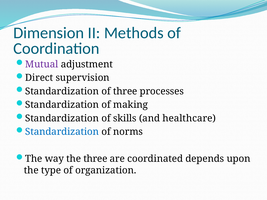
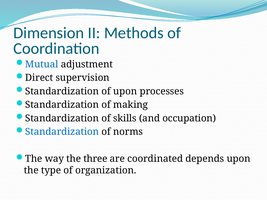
Mutual colour: purple -> blue (42, 64)
of three: three -> upon (125, 91)
healthcare: healthcare -> occupation (189, 118)
